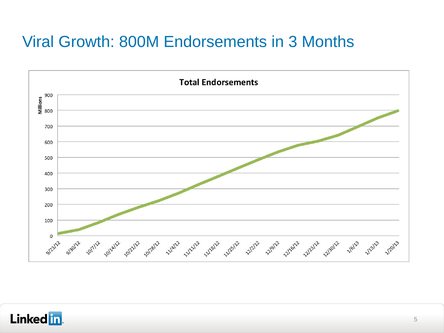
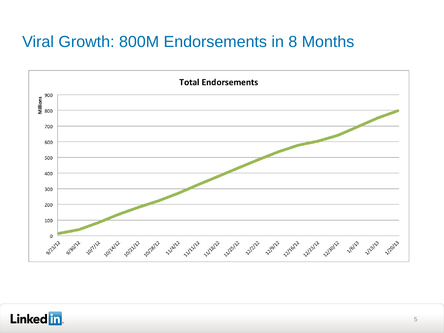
3: 3 -> 8 (293, 42)
